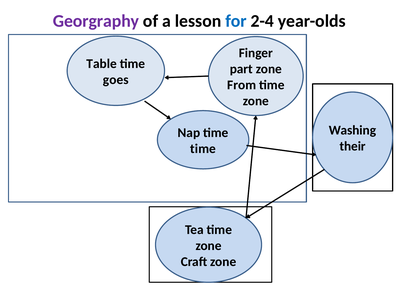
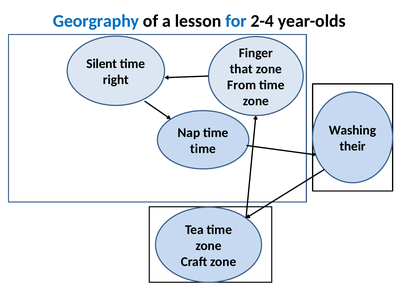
Georgraphy colour: purple -> blue (96, 21)
Table: Table -> Silent (102, 64)
part: part -> that (241, 69)
goes: goes -> right (116, 79)
